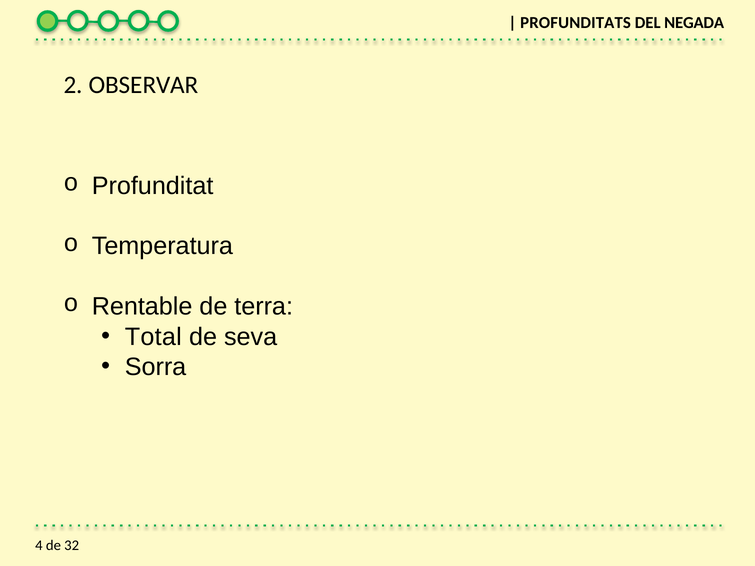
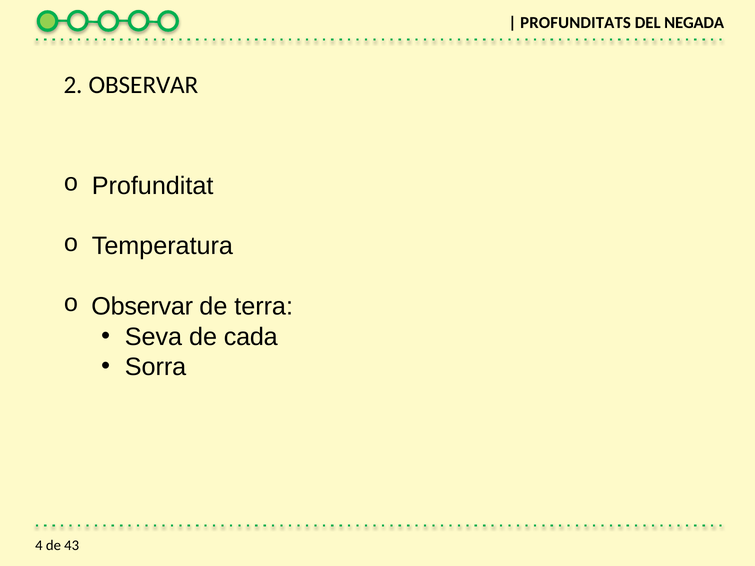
Rentable: Rentable -> Observar (142, 307)
Total: Total -> Seva (153, 337)
seva: seva -> cada (251, 337)
32: 32 -> 43 (72, 546)
